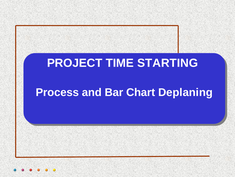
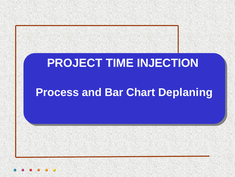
STARTING: STARTING -> INJECTION (168, 63)
